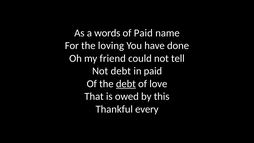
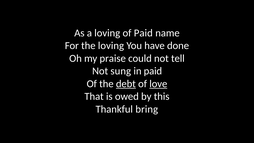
a words: words -> loving (107, 33)
friend: friend -> praise (113, 58)
Not debt: debt -> sung (121, 71)
love underline: none -> present (158, 84)
every: every -> bring (147, 109)
